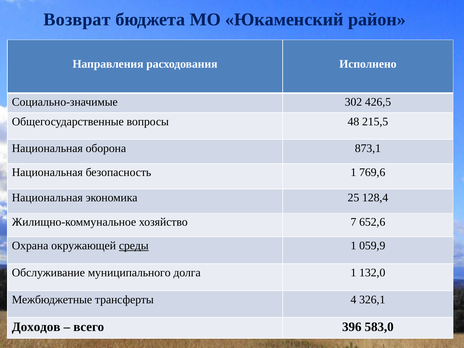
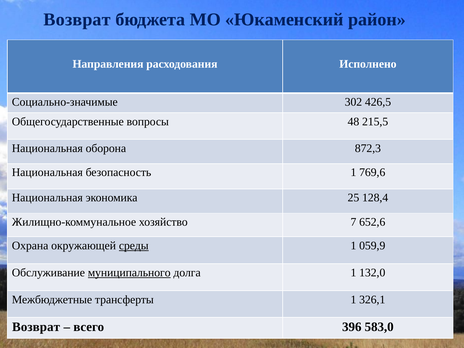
873,1: 873,1 -> 872,3 (368, 148)
муниципального underline: none -> present (129, 273)
трансферты 4: 4 -> 1 (353, 300)
Доходов: Доходов -> Возврат (36, 327)
